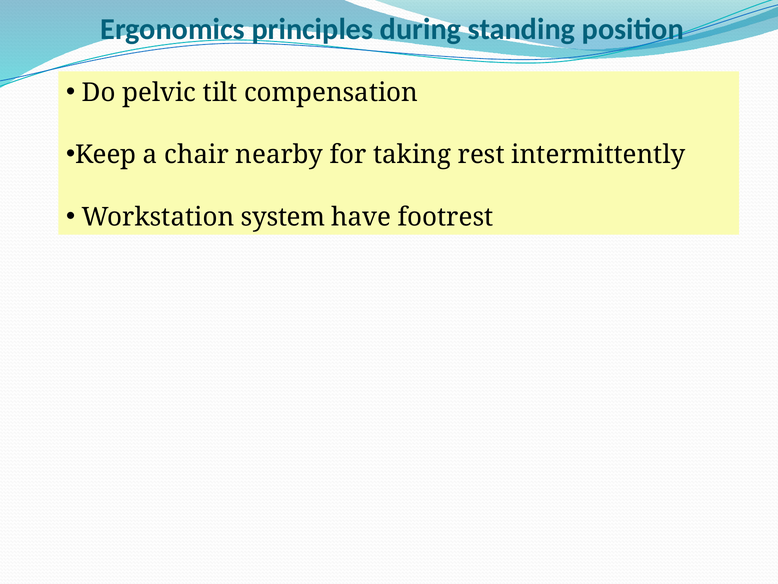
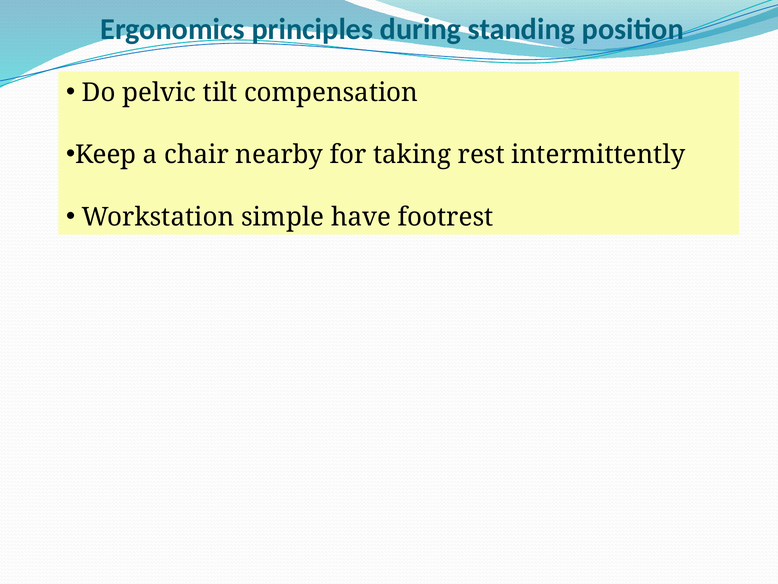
system: system -> simple (283, 217)
